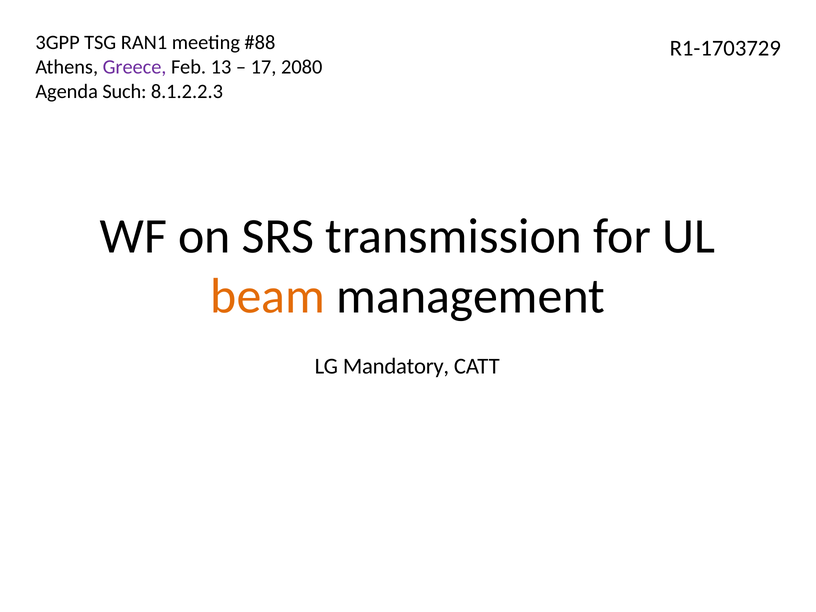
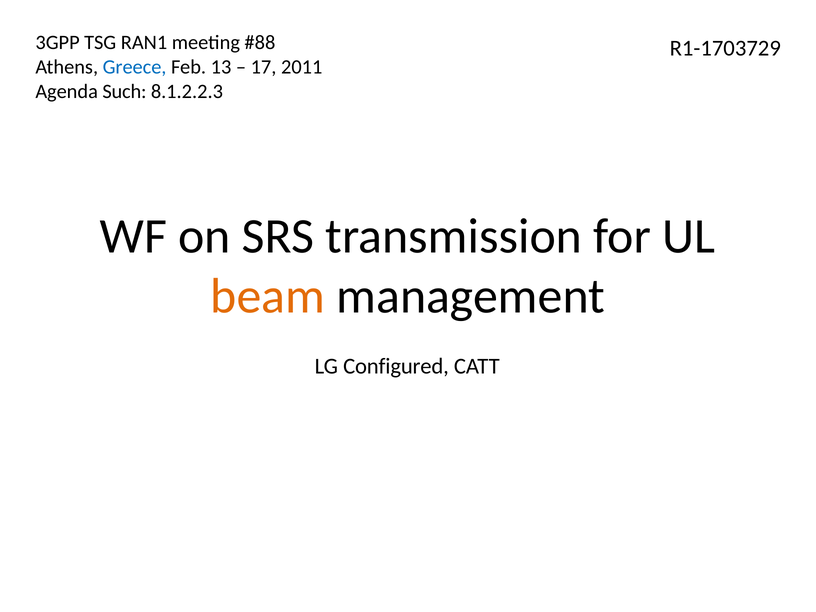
Greece colour: purple -> blue (135, 67)
2080: 2080 -> 2011 (302, 67)
Mandatory: Mandatory -> Configured (396, 366)
